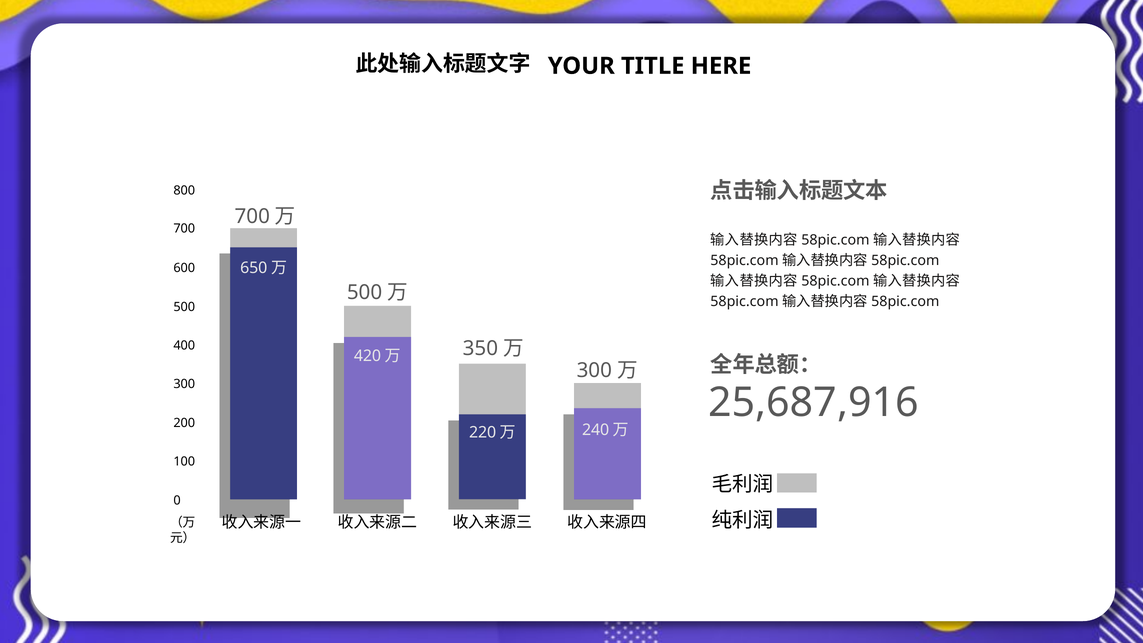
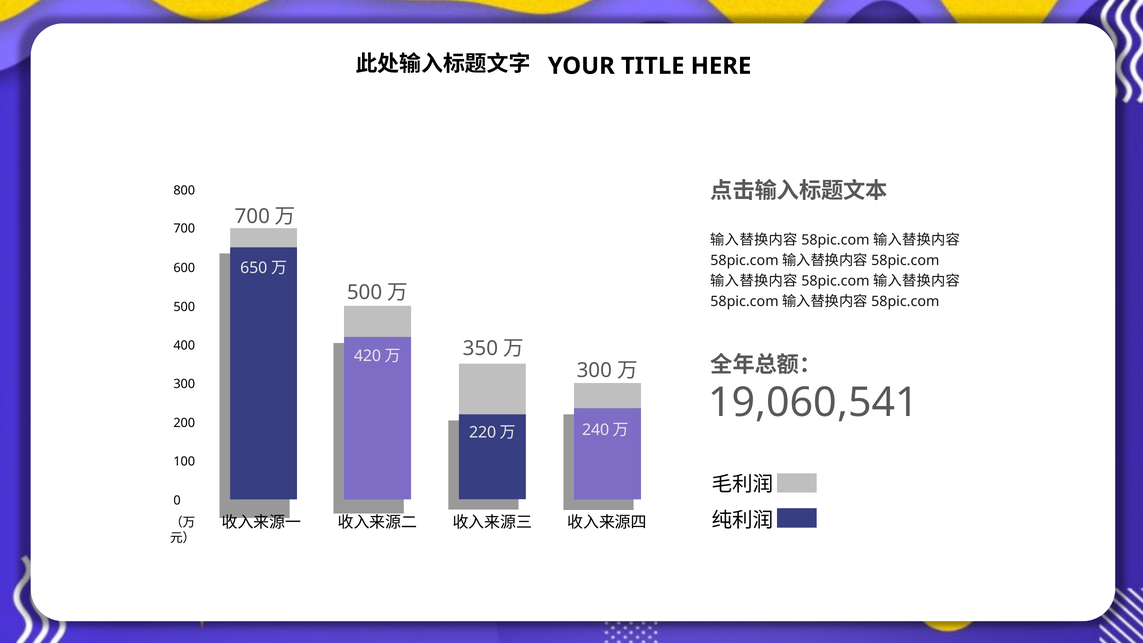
25,687,916: 25,687,916 -> 19,060,541 (813, 402)
